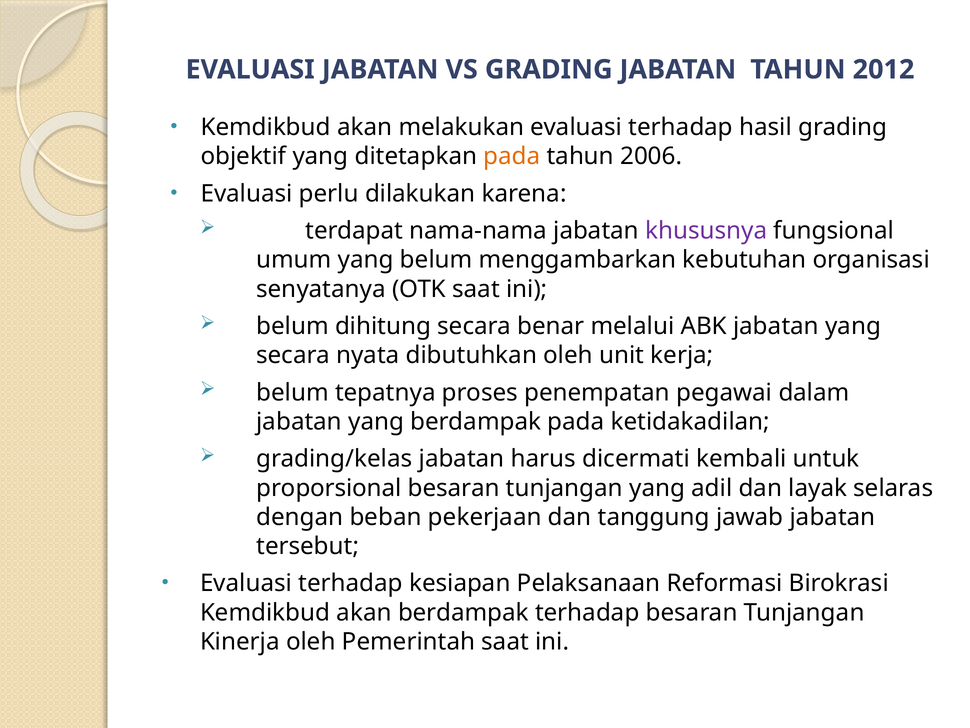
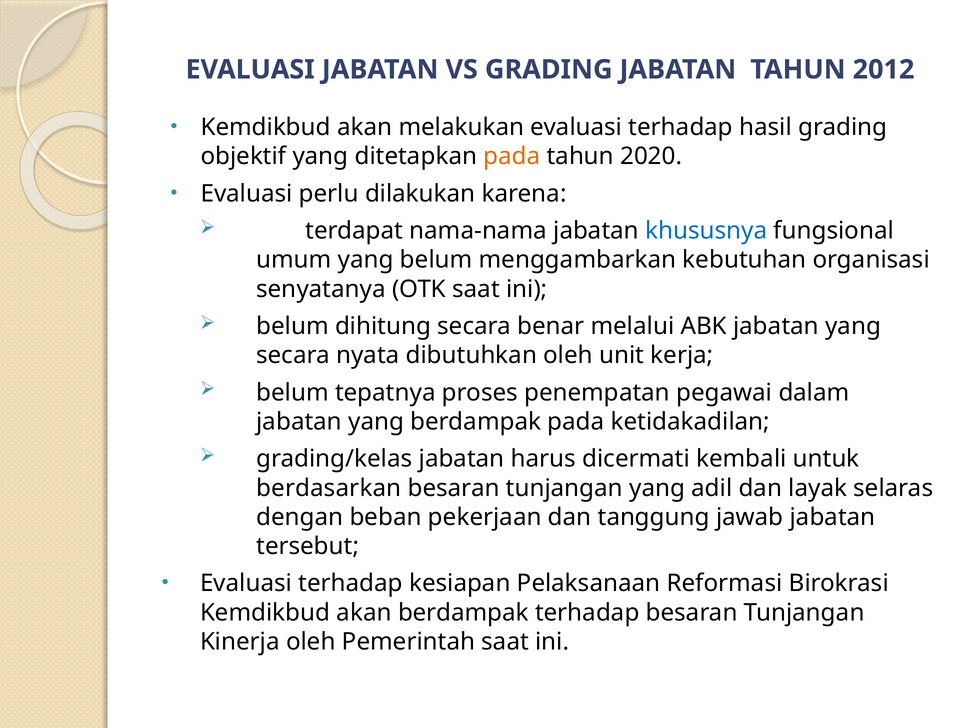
2006: 2006 -> 2020 (651, 156)
khususnya colour: purple -> blue (706, 231)
proporsional: proporsional -> berdasarkan (329, 488)
